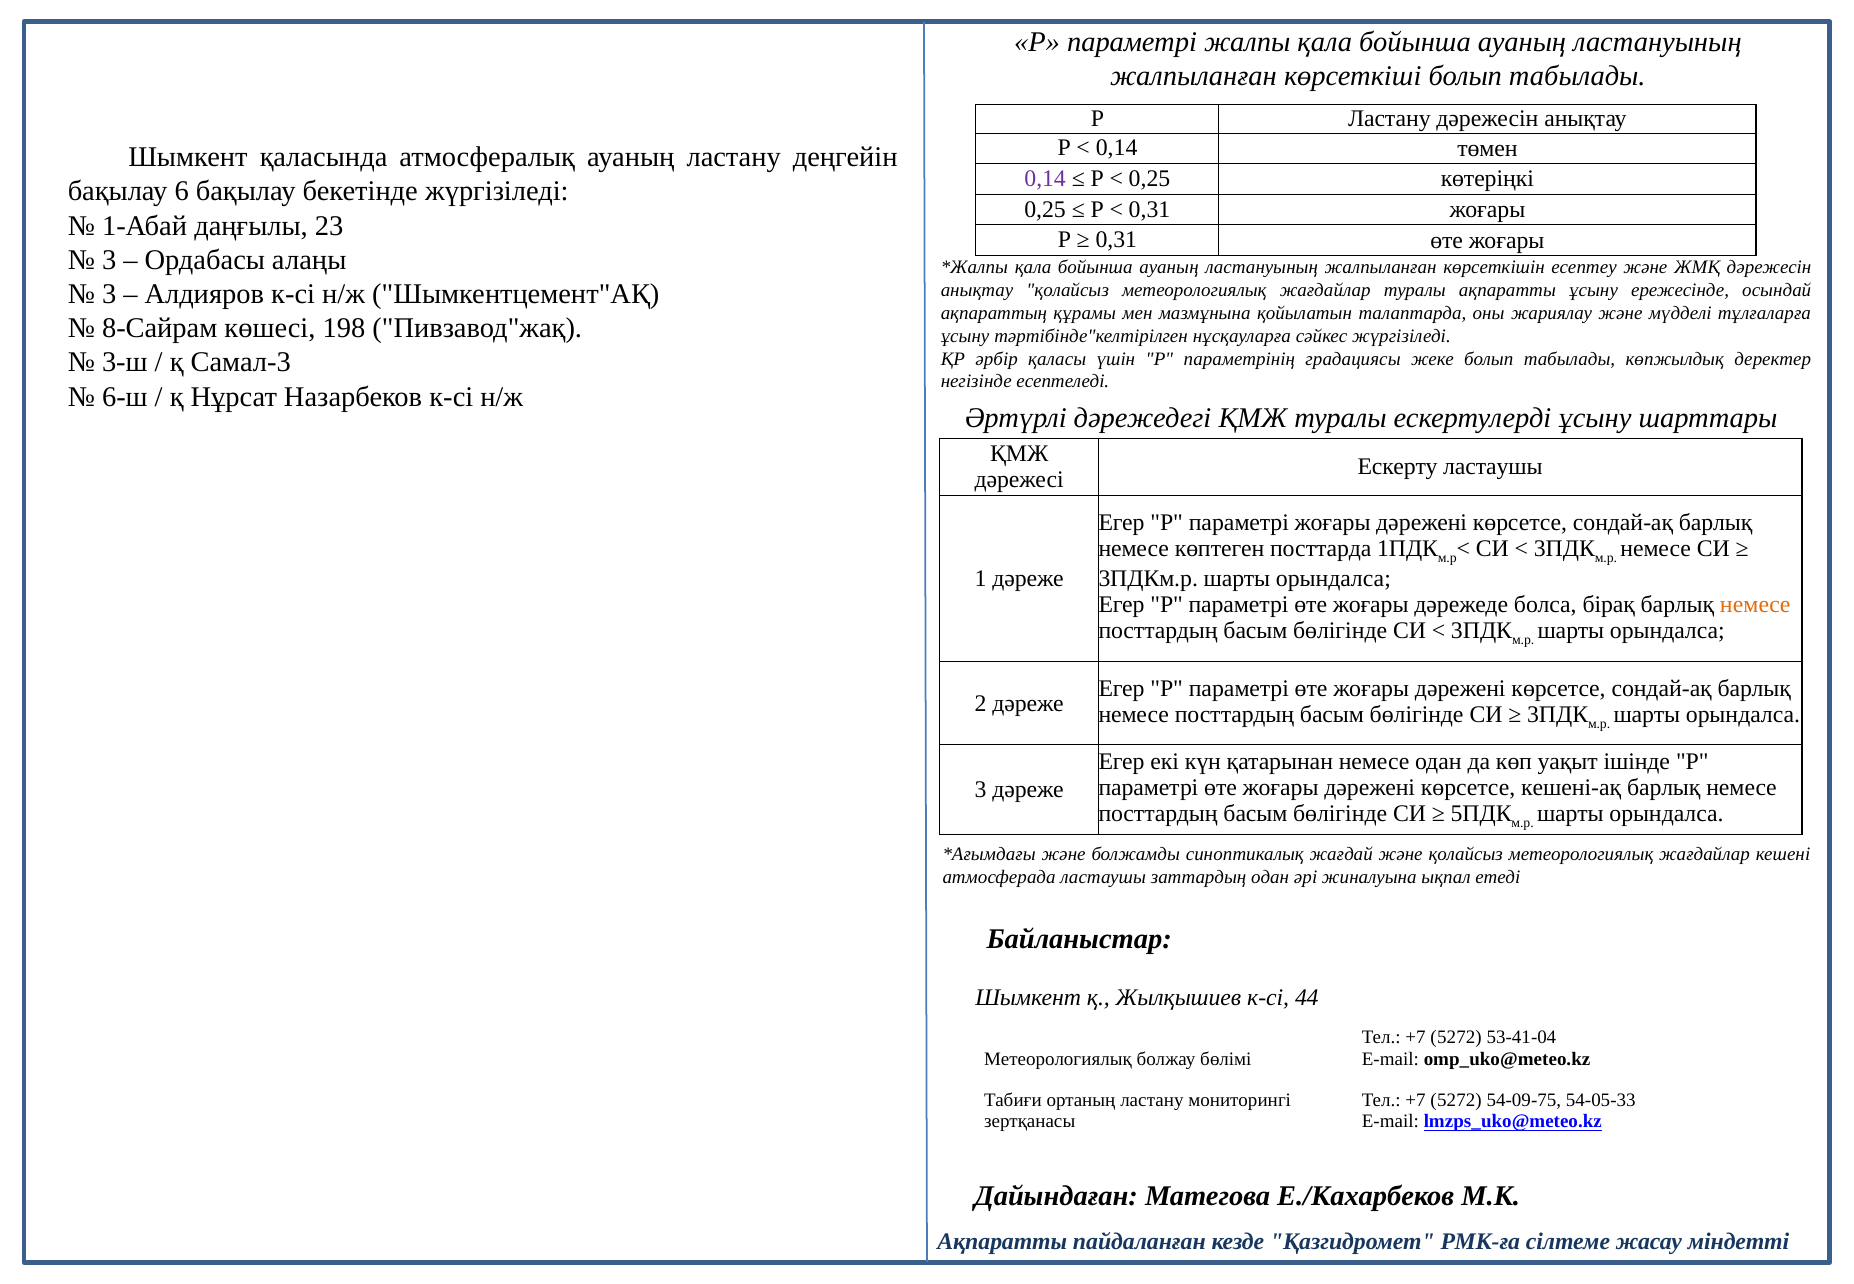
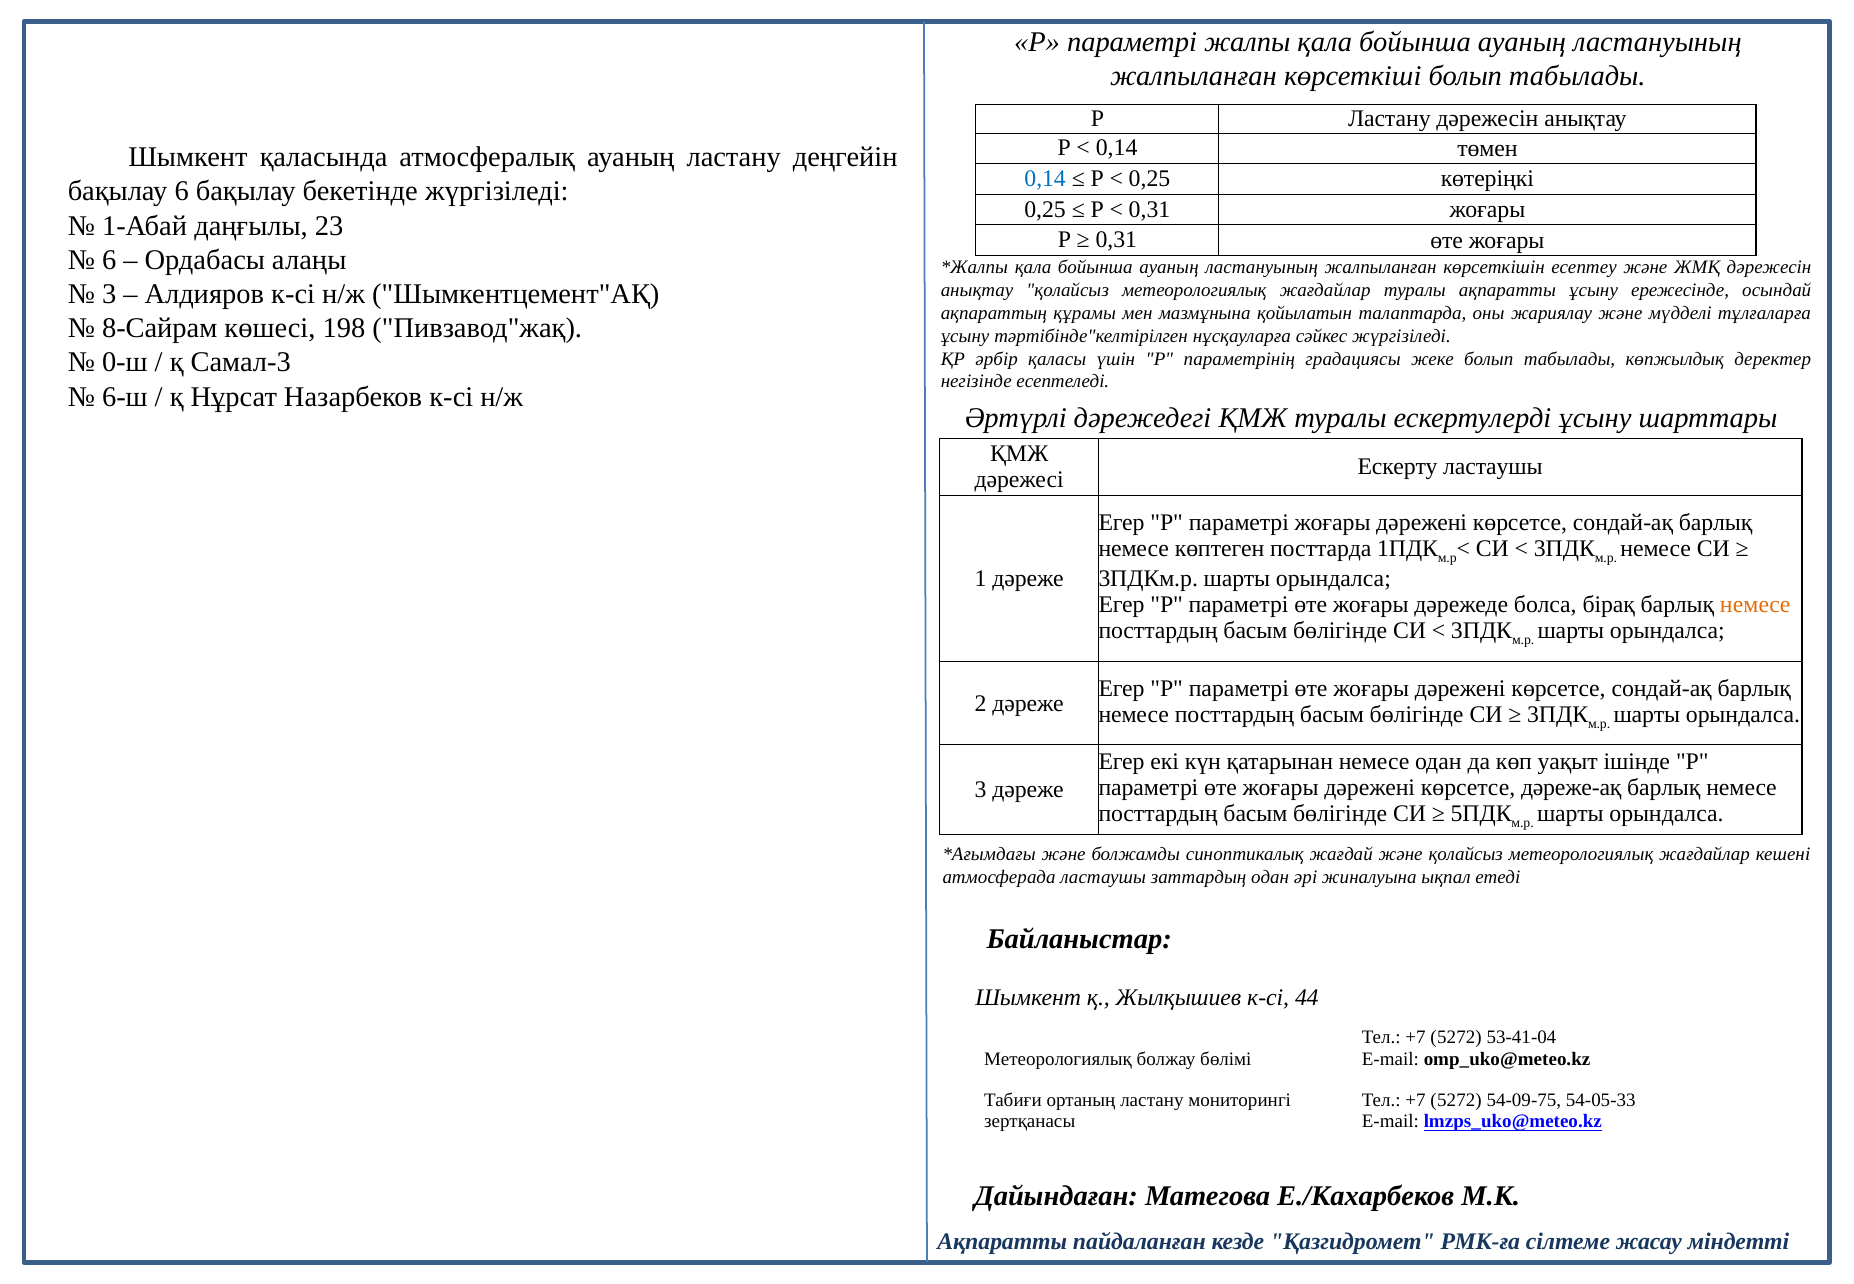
0,14 colour: purple -> blue (1045, 179)
3: 3 -> 6 (109, 260)
3-ш: 3-ш -> 0-ш (125, 362)
кешені-ақ: кешені-ақ -> дәреже-ақ (1571, 787)
